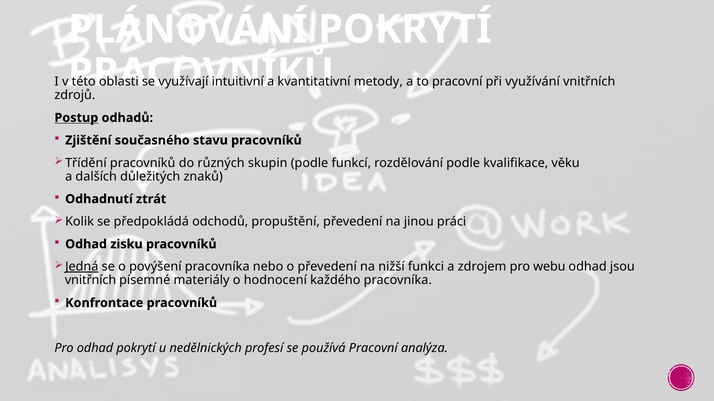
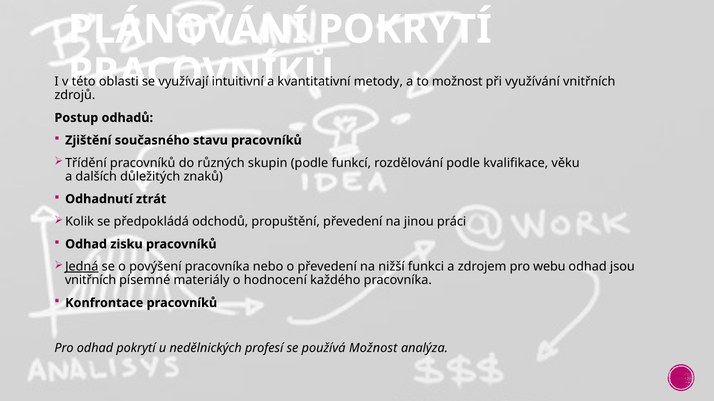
to pracovní: pracovní -> možnost (457, 82)
Postup underline: present -> none (76, 118)
používá Pracovní: Pracovní -> Možnost (373, 348)
